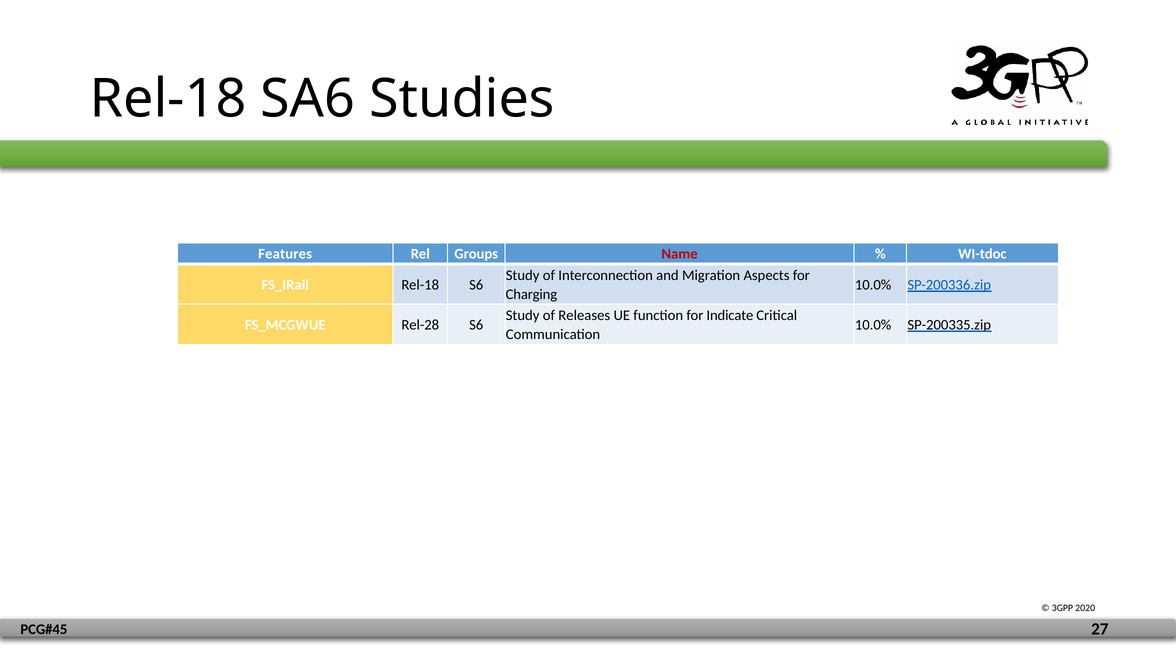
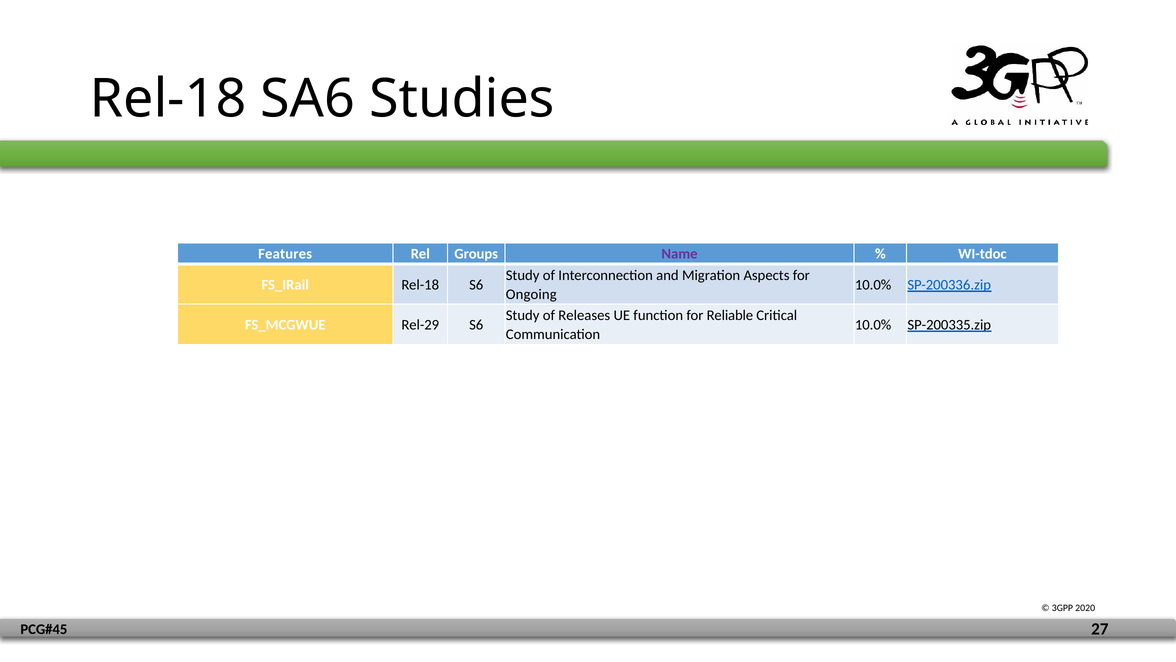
Name colour: red -> purple (680, 254)
Charging: Charging -> Ongoing (531, 294)
Indicate: Indicate -> Reliable (730, 315)
Rel-28: Rel-28 -> Rel-29 (420, 325)
